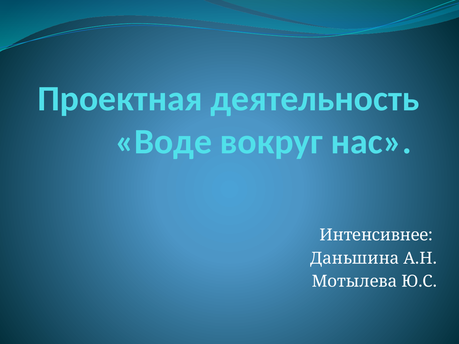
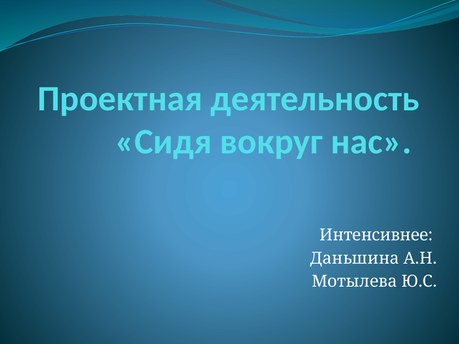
Воде: Воде -> Сидя (163, 142)
